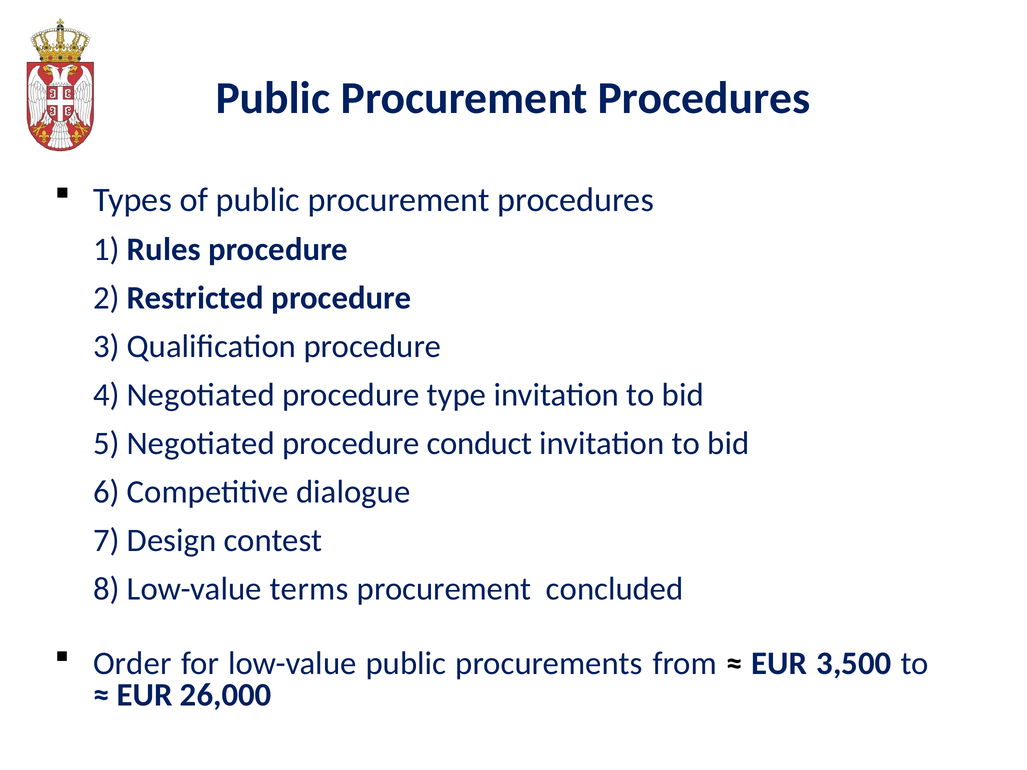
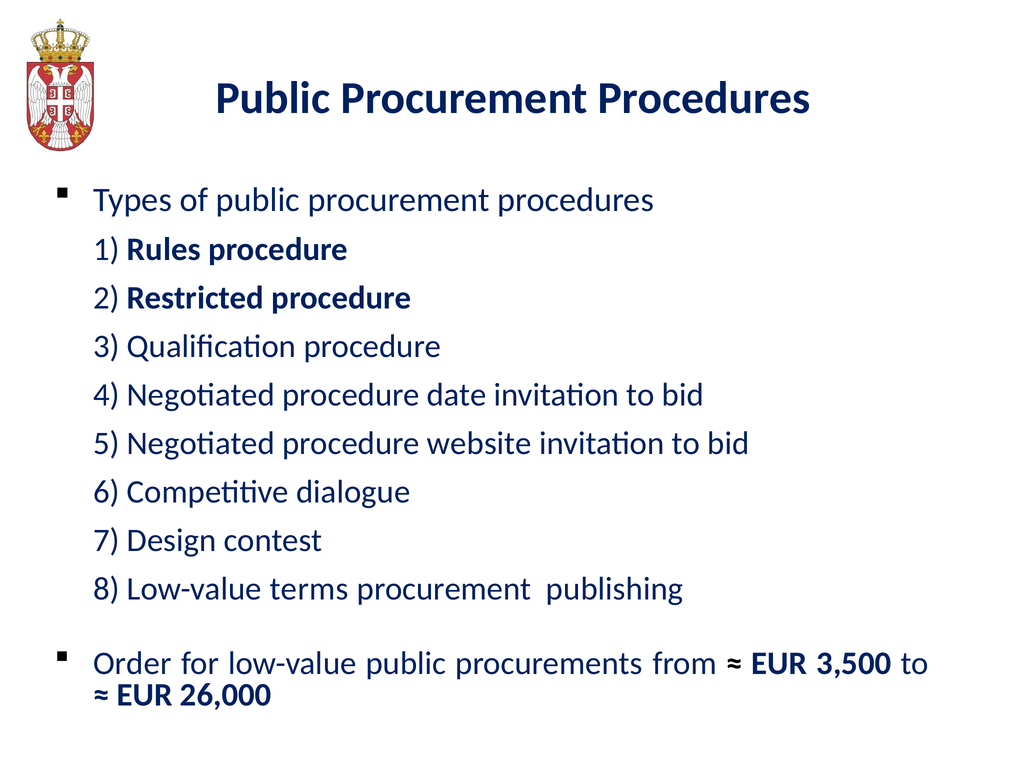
type: type -> date (457, 395)
conduct: conduct -> website (479, 444)
concluded: concluded -> publishing (615, 589)
